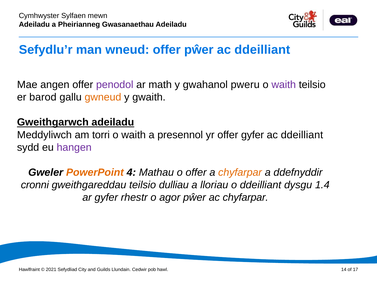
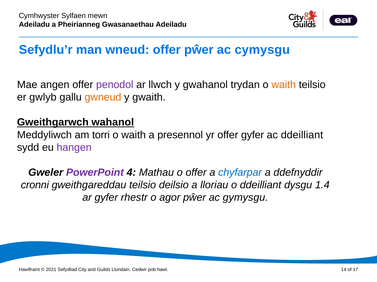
pŵer ac ddeilliant: ddeilliant -> cymysgu (262, 50)
math: math -> llwch (160, 85)
pweru: pweru -> trydan (245, 85)
waith colour: purple -> orange (284, 85)
barod: barod -> gwlyb (43, 97)
Gweithgarwch adeiladu: adeiladu -> wahanol (113, 123)
PowerPoint colour: orange -> purple (95, 173)
chyfarpar colour: orange -> blue (240, 173)
dulliau: dulliau -> deilsio (174, 185)
ac chyfarpar: chyfarpar -> gymysgu (245, 198)
